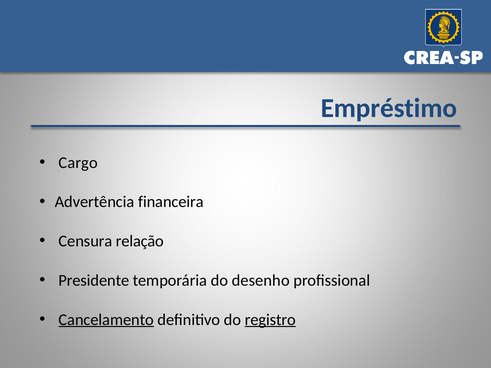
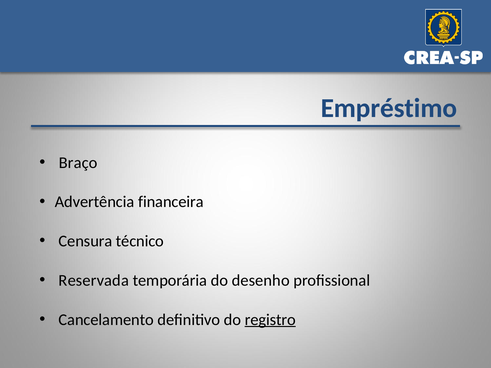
Cargo: Cargo -> Braço (78, 163)
relação: relação -> técnico (140, 241)
Presidente: Presidente -> Reservada (94, 281)
Cancelamento underline: present -> none (106, 320)
